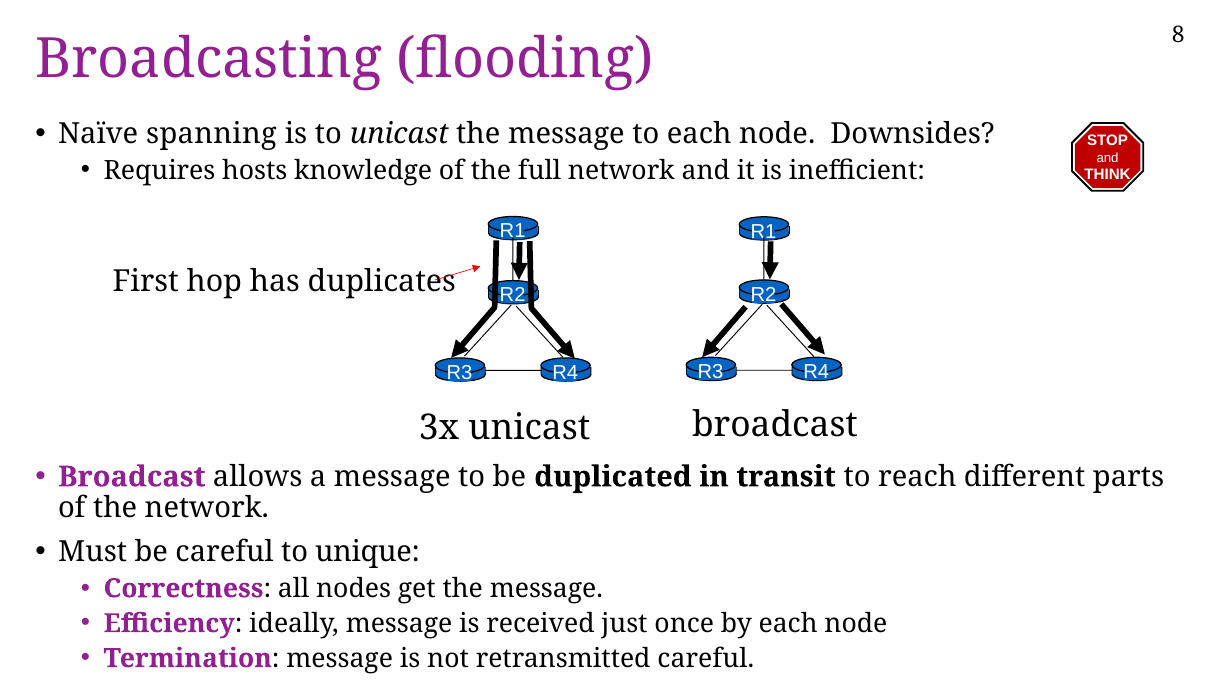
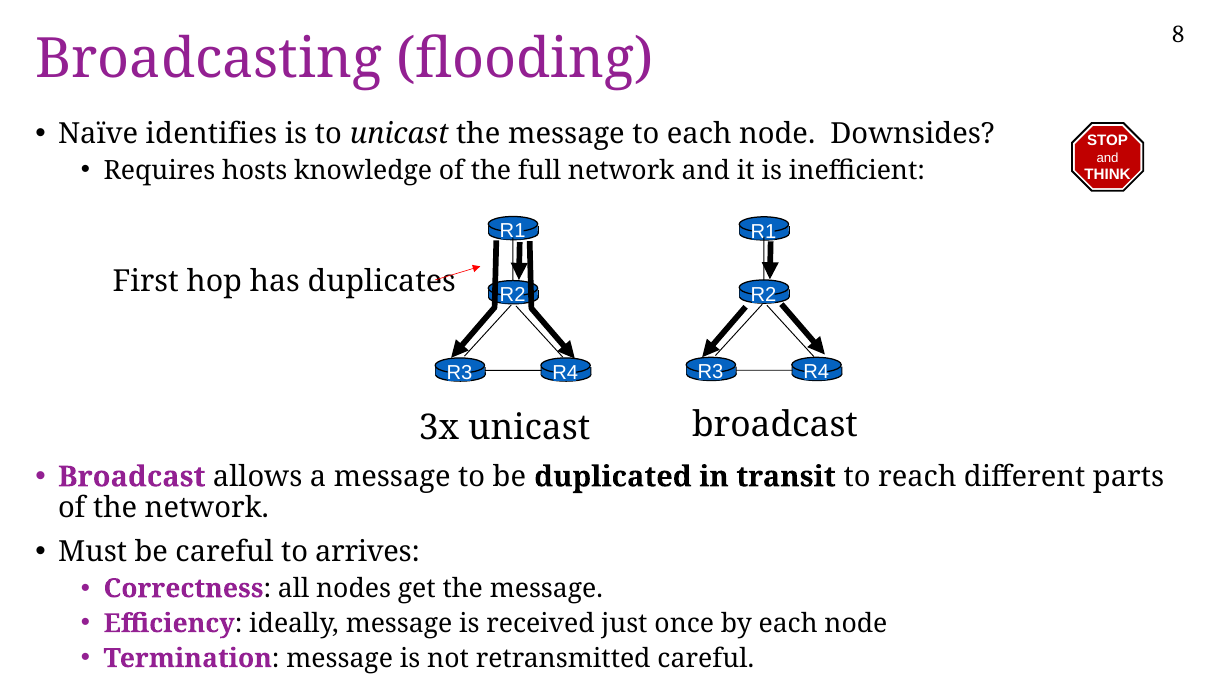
spanning: spanning -> identifies (211, 134)
unique: unique -> arrives (367, 552)
